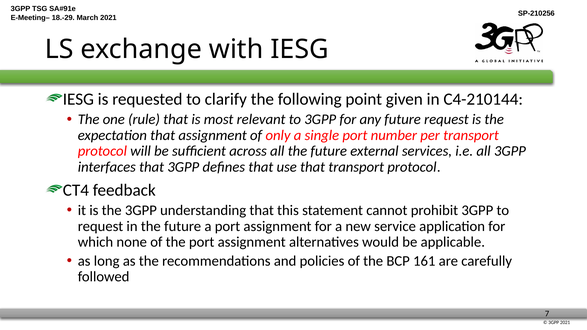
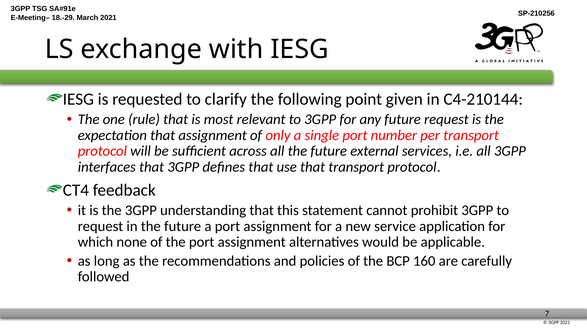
161: 161 -> 160 (424, 261)
